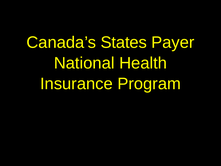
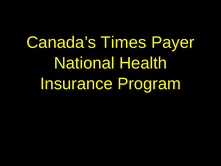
States: States -> Times (124, 42)
